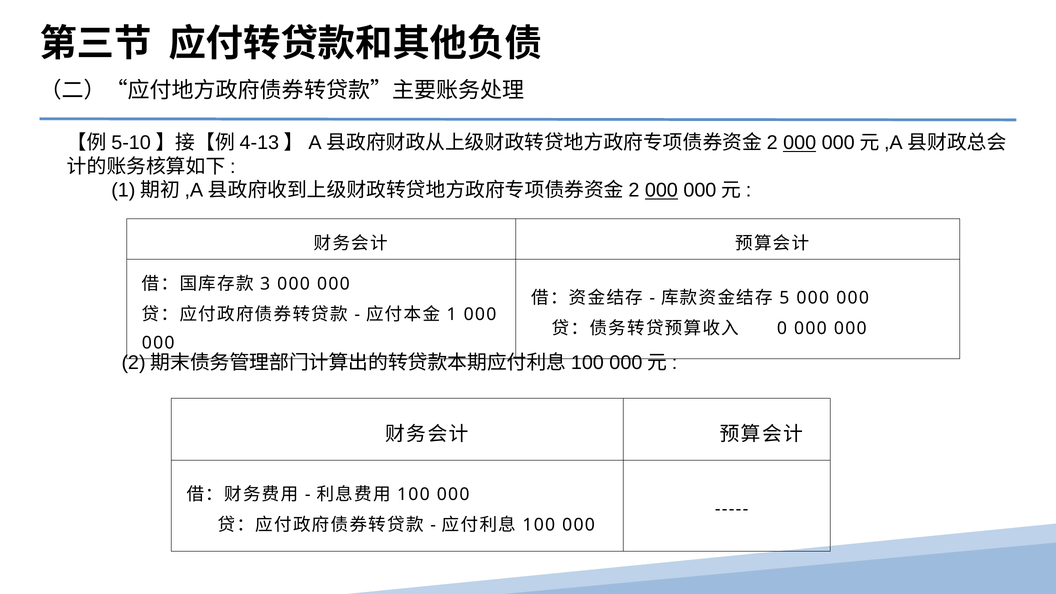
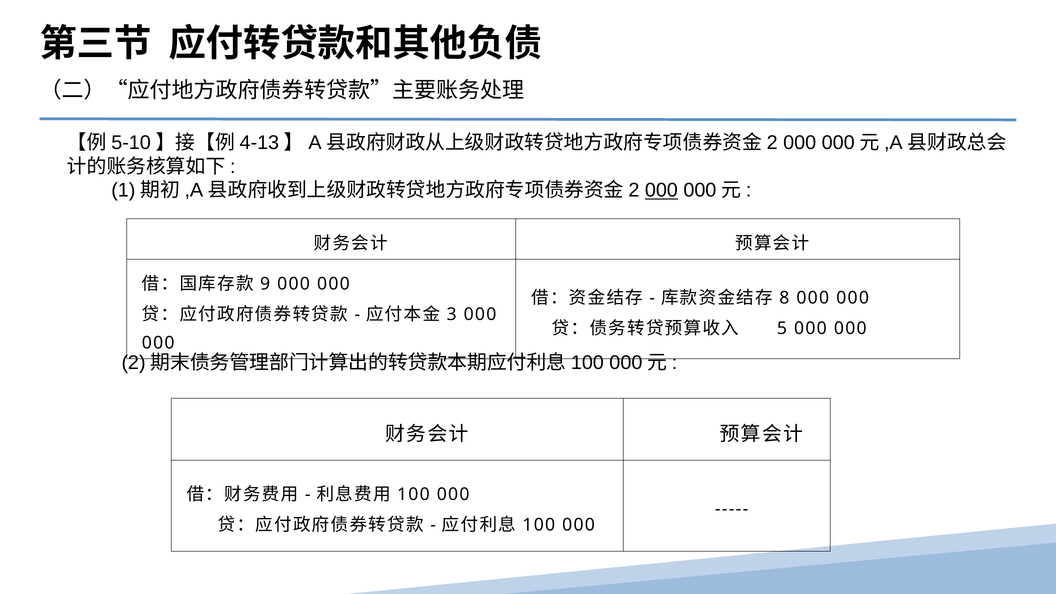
000 underline: present -> none (800, 143)
3: 3 -> 9 (265, 284)
5: 5 -> 8 (784, 298)
1: 1 -> 3 (452, 314)
0: 0 -> 5 (782, 329)
